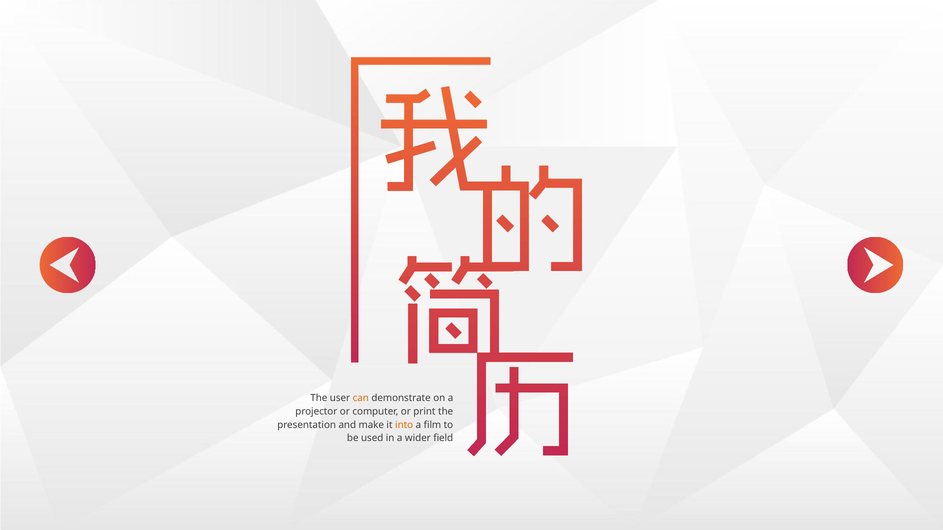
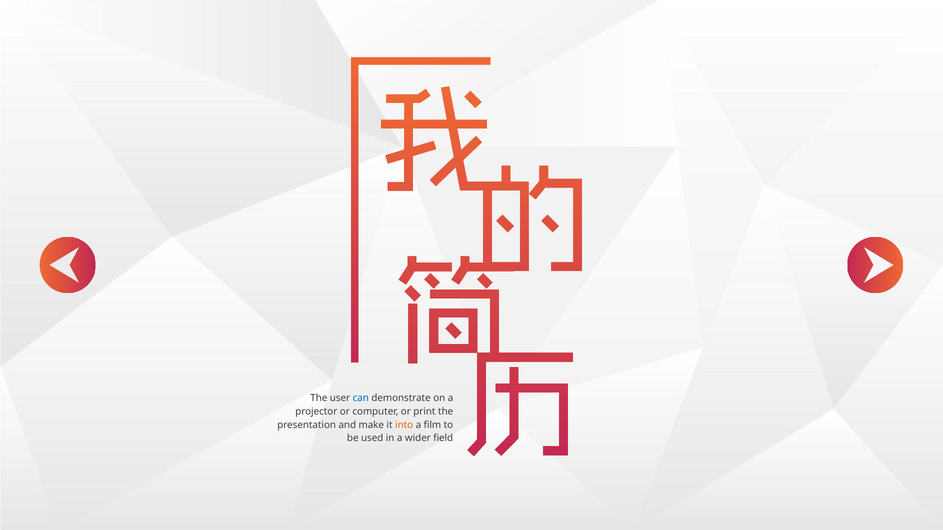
can colour: orange -> blue (361, 398)
